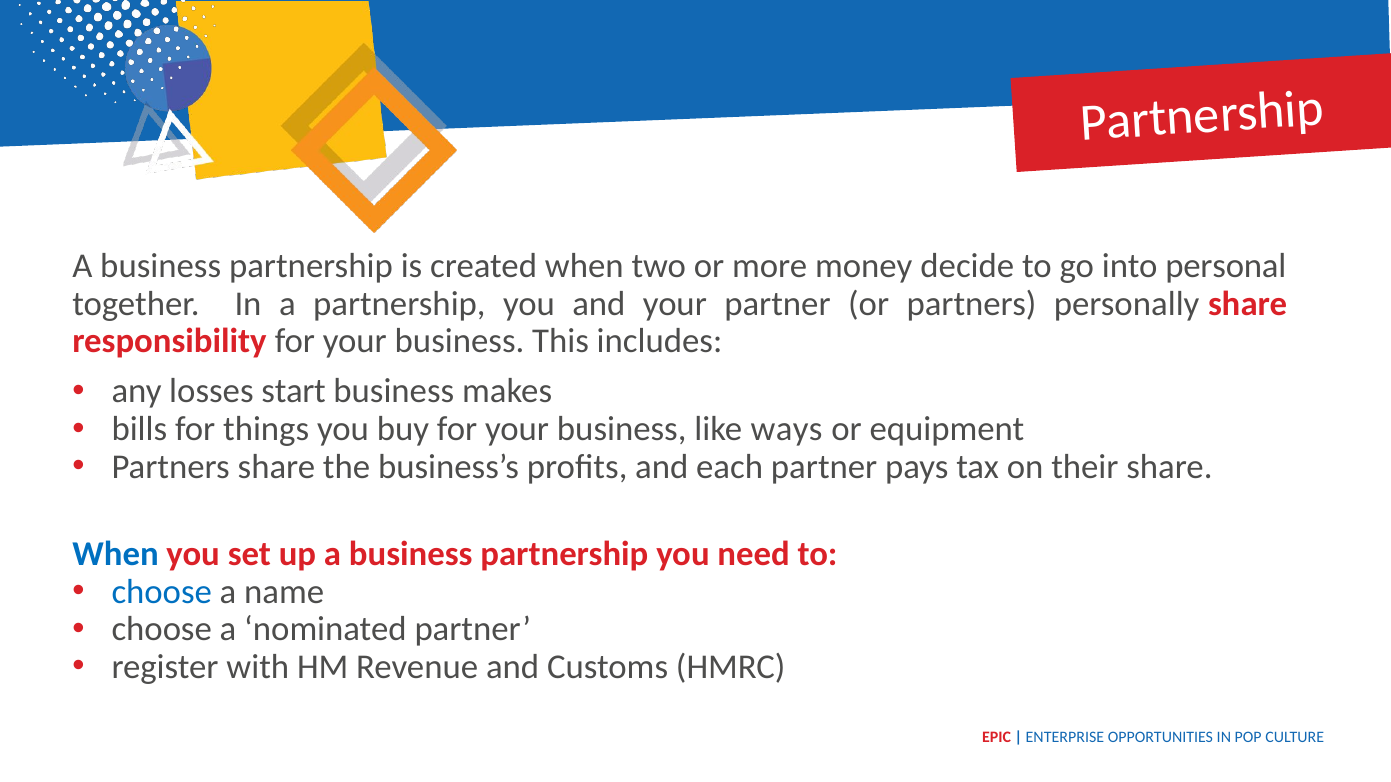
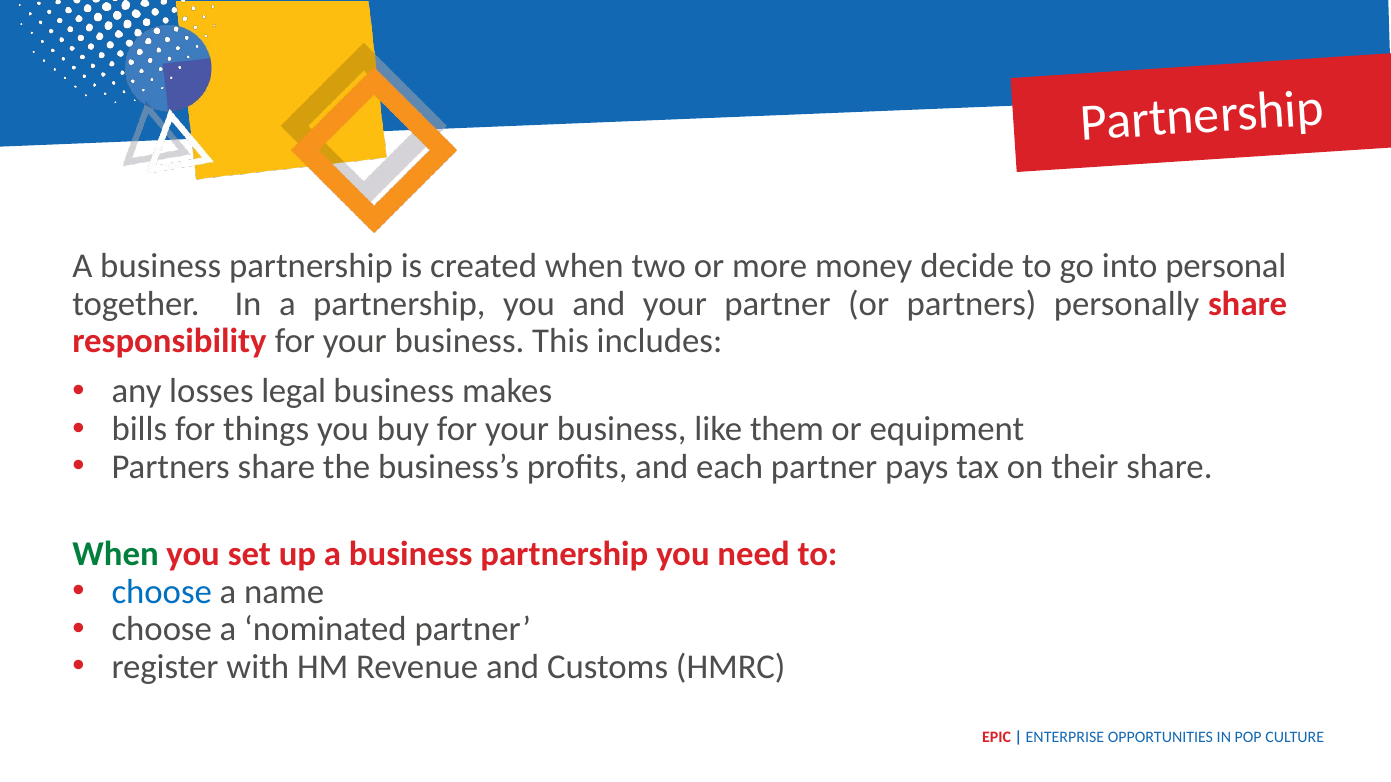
start: start -> legal (294, 392)
ways: ways -> them (787, 429)
When colour: blue -> green (116, 554)
